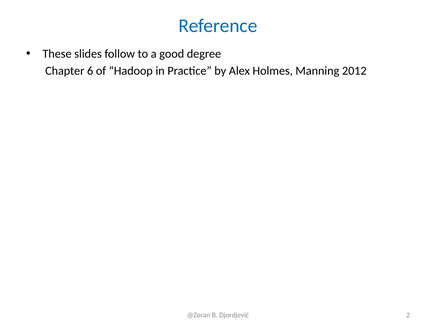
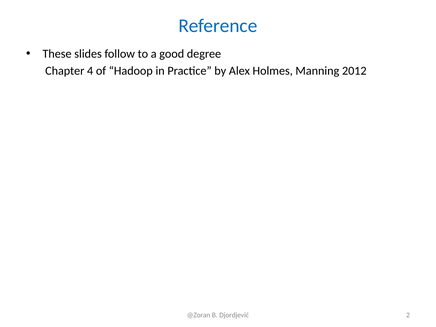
6: 6 -> 4 (90, 71)
